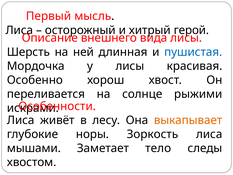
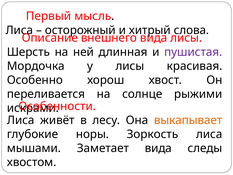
герой: герой -> слова (191, 30)
пушистая colour: blue -> purple (193, 52)
Заметает тело: тело -> вида (158, 148)
